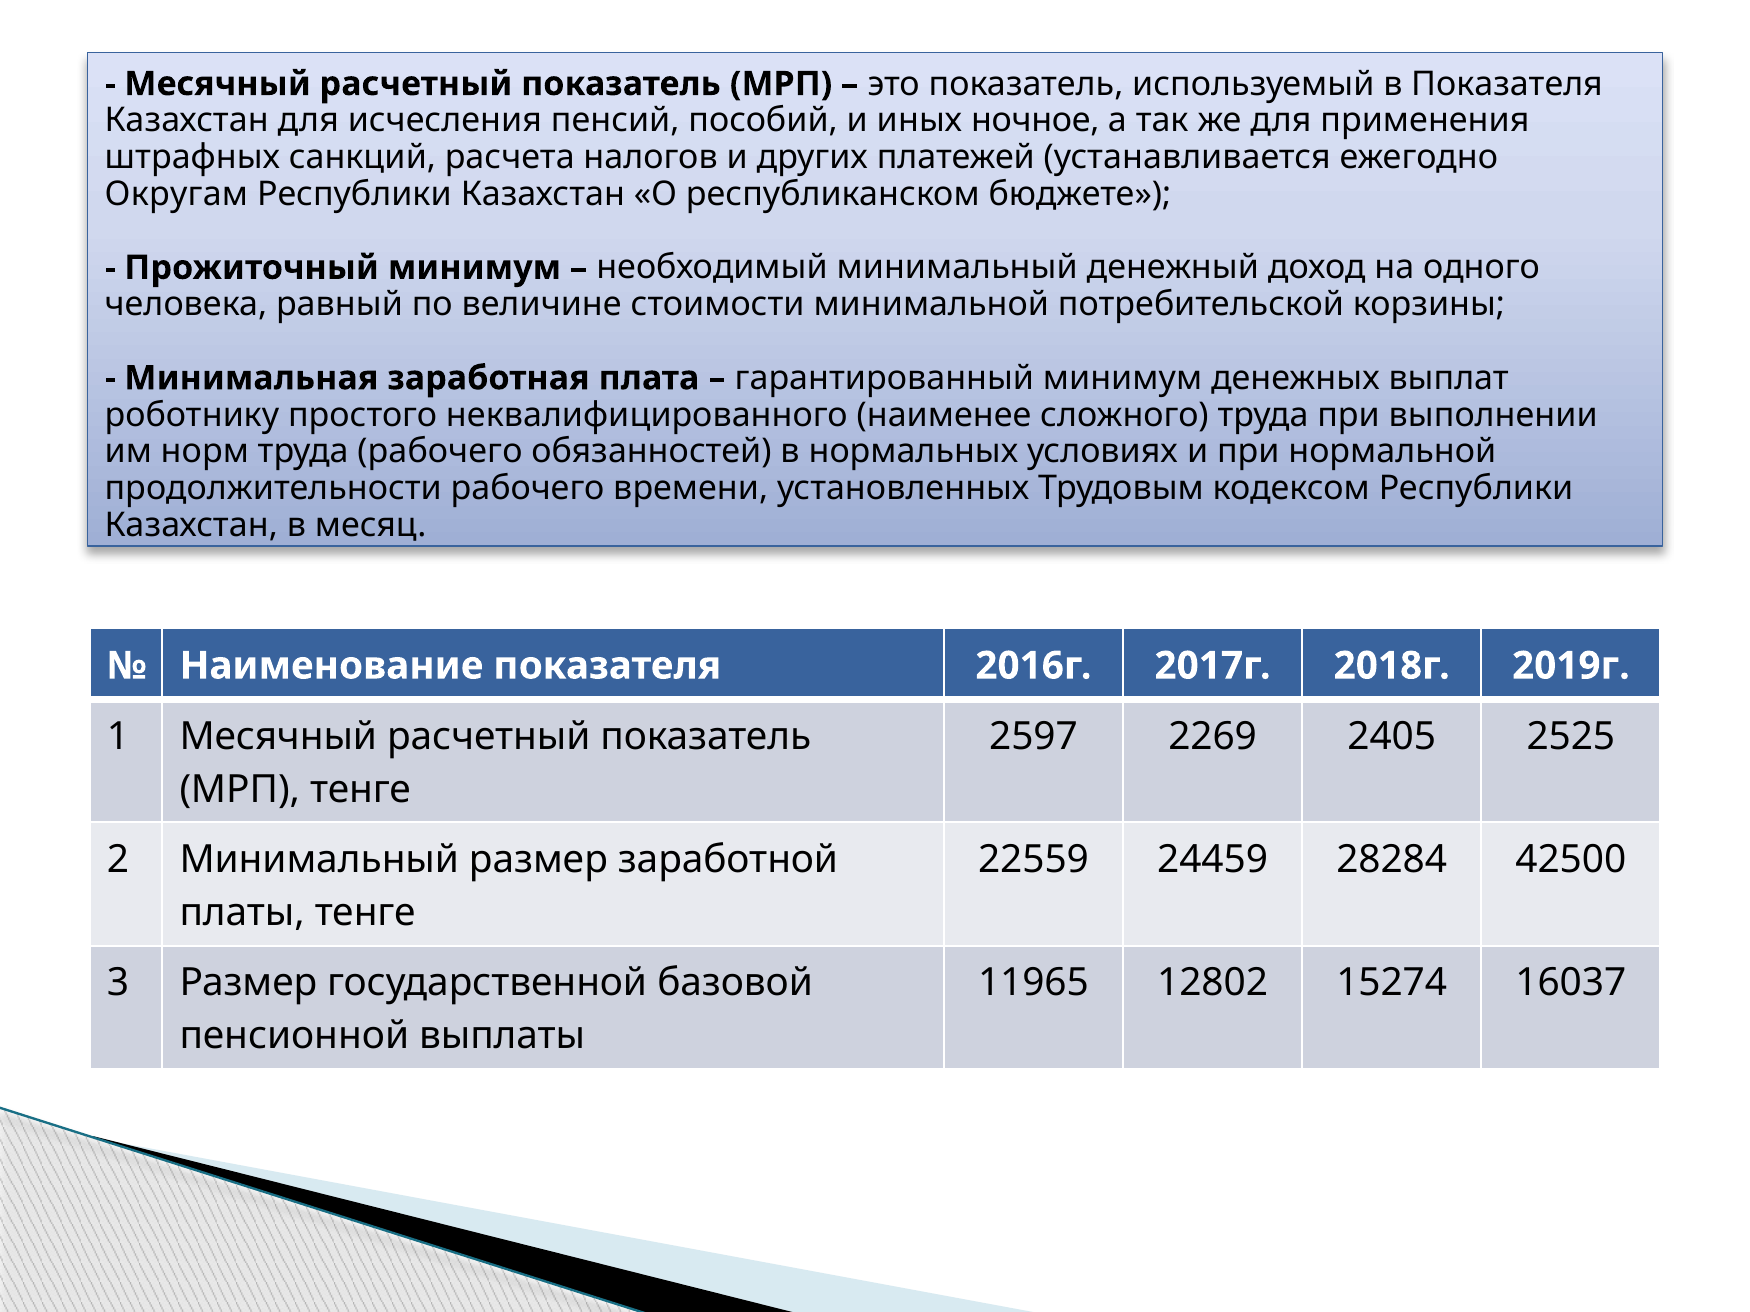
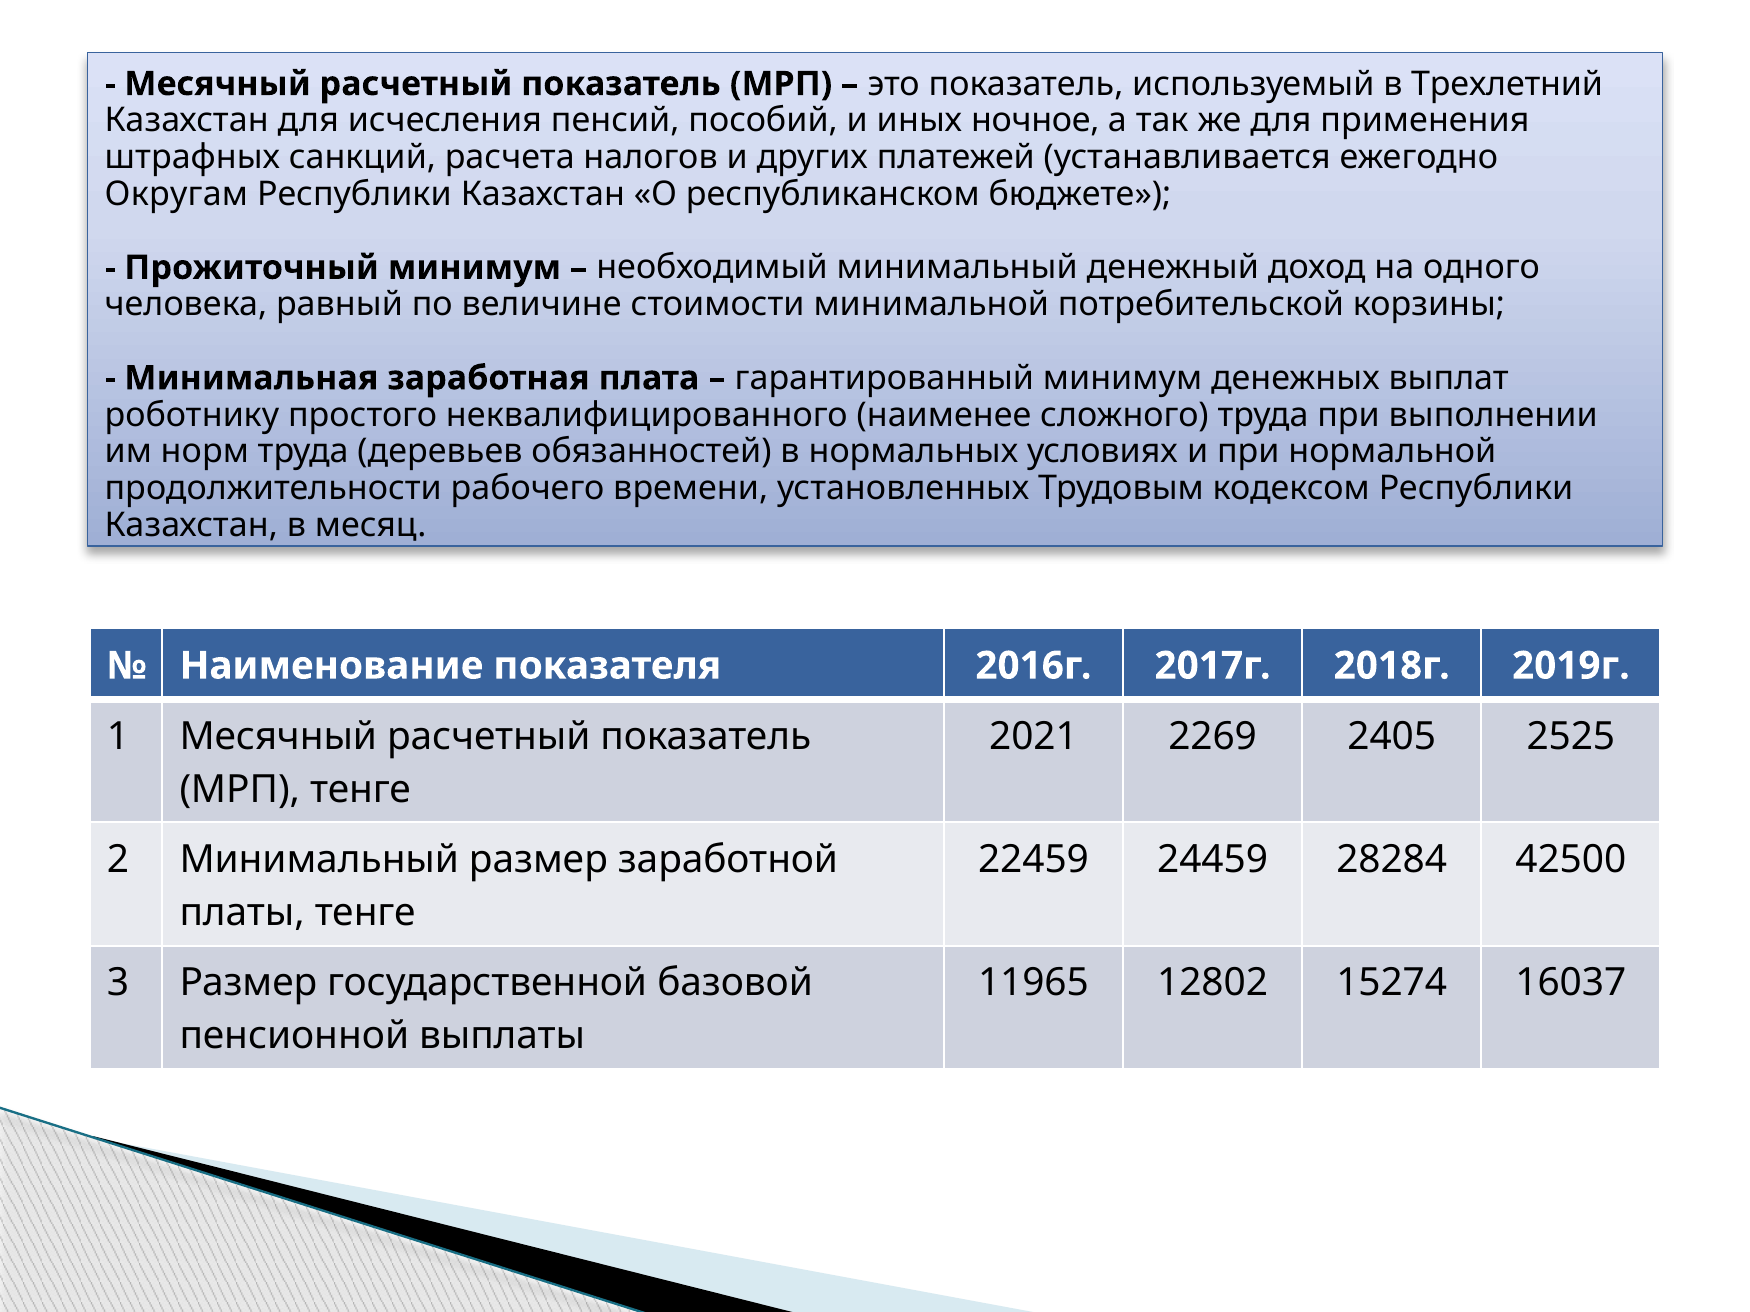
в Показателя: Показателя -> Трехлетний (1507, 84)
труда рабочего: рабочего -> деревьев (440, 452)
2597: 2597 -> 2021 (1034, 737)
22559: 22559 -> 22459 (1033, 860)
